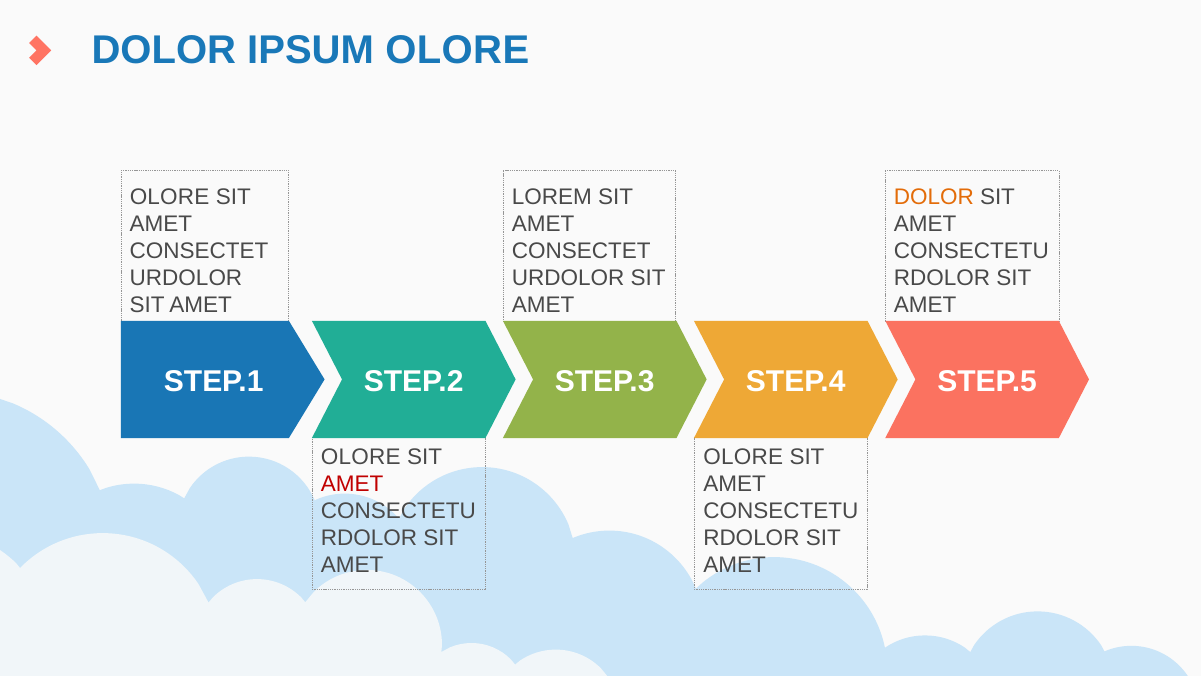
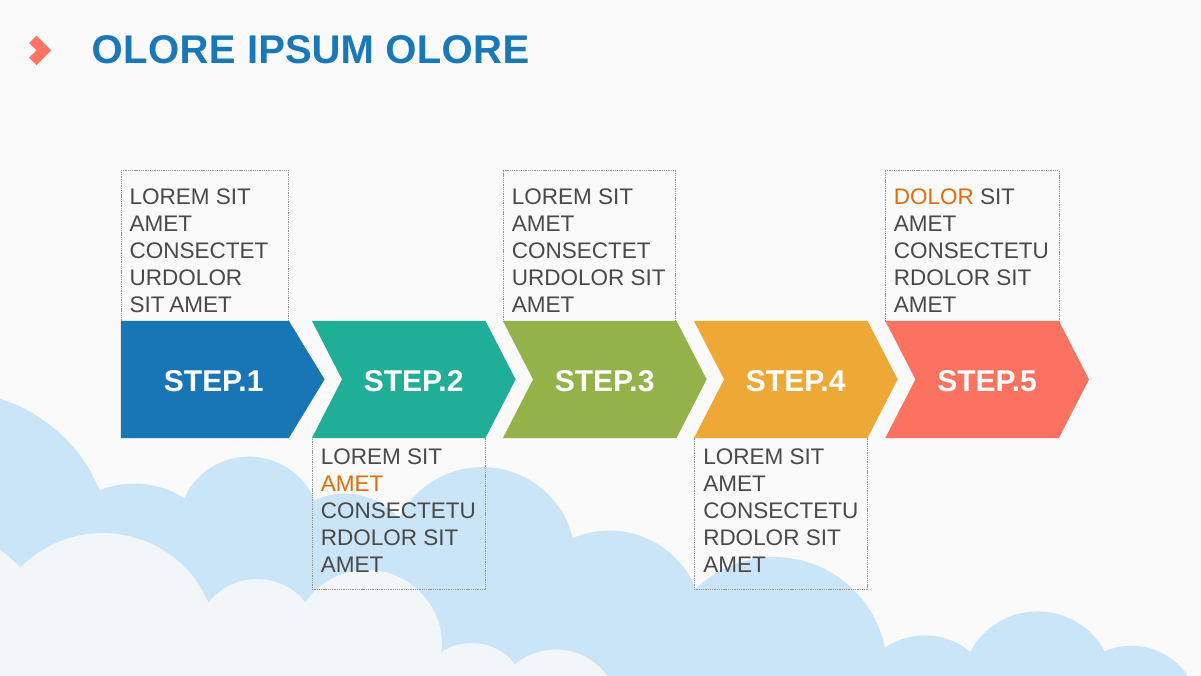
DOLOR: DOLOR -> OLORE (164, 50)
OLORE: OLORE -> LOREM (170, 197)
OLORE: OLORE -> LOREM (361, 456)
OLORE: OLORE -> LOREM (743, 457)
AMET colour: red -> orange (352, 483)
